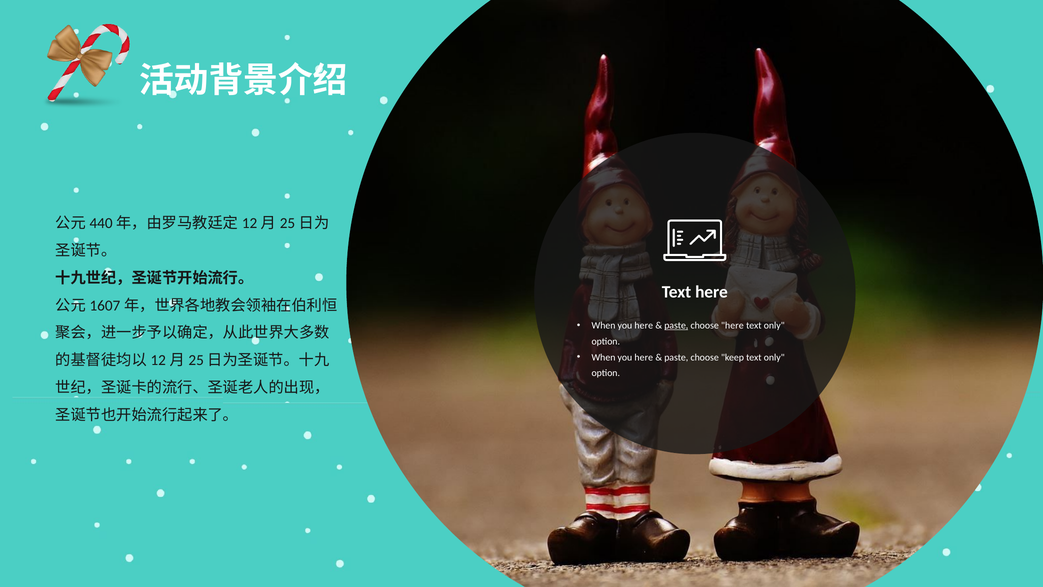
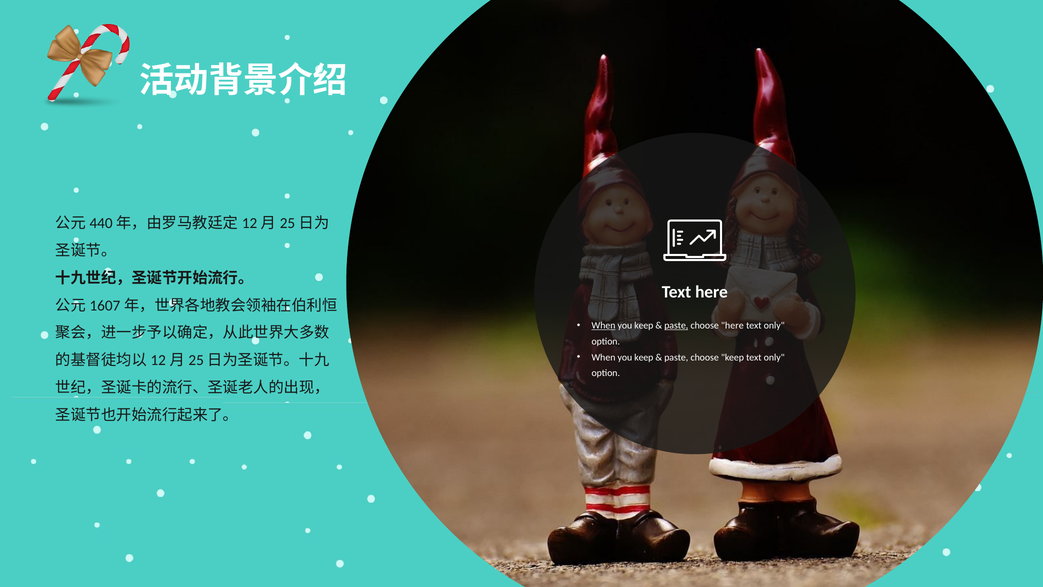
When underline: none -> present (604, 325)
here: here -> keep (644, 325)
here: here -> keep (644, 357)
